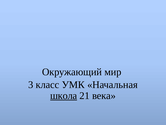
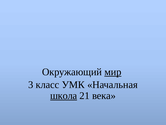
мир underline: none -> present (113, 72)
